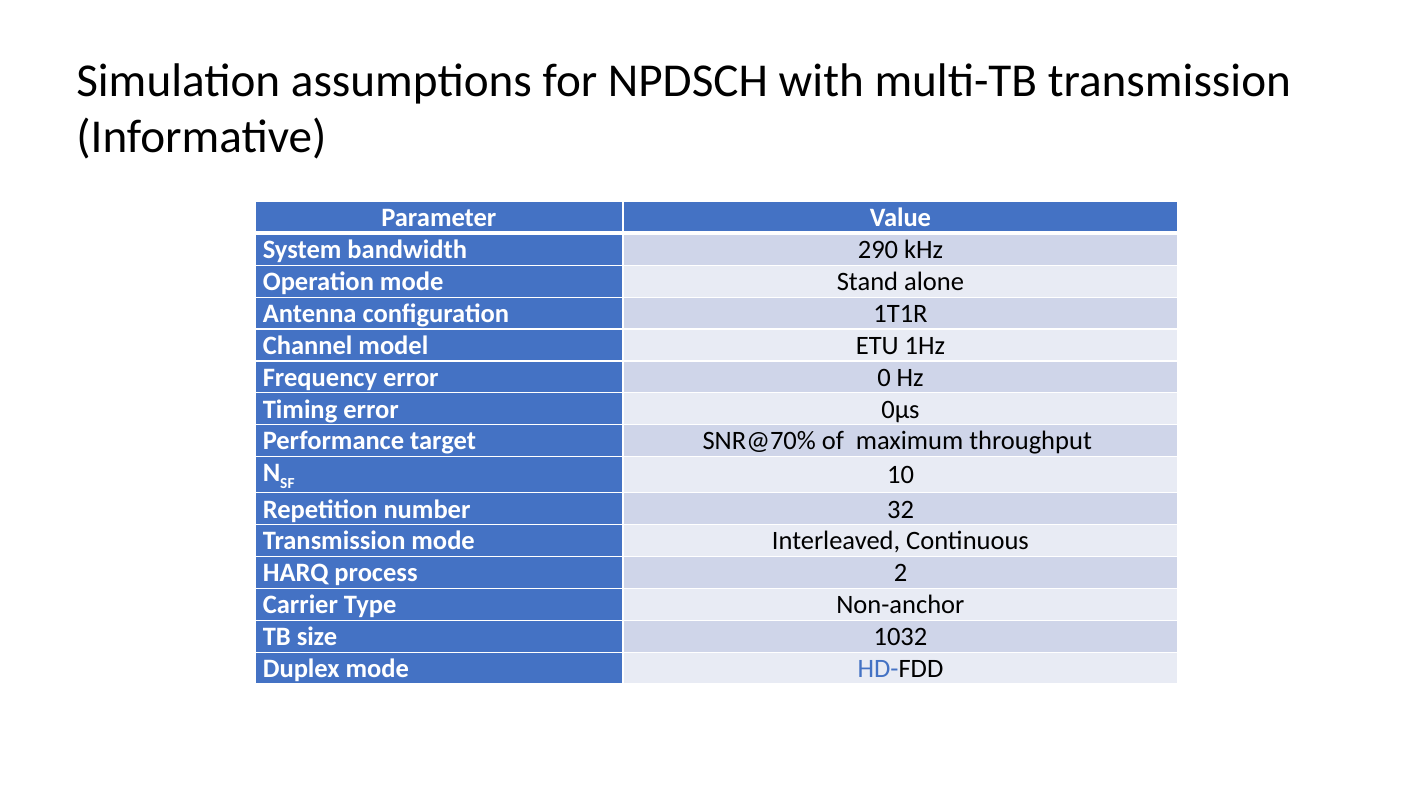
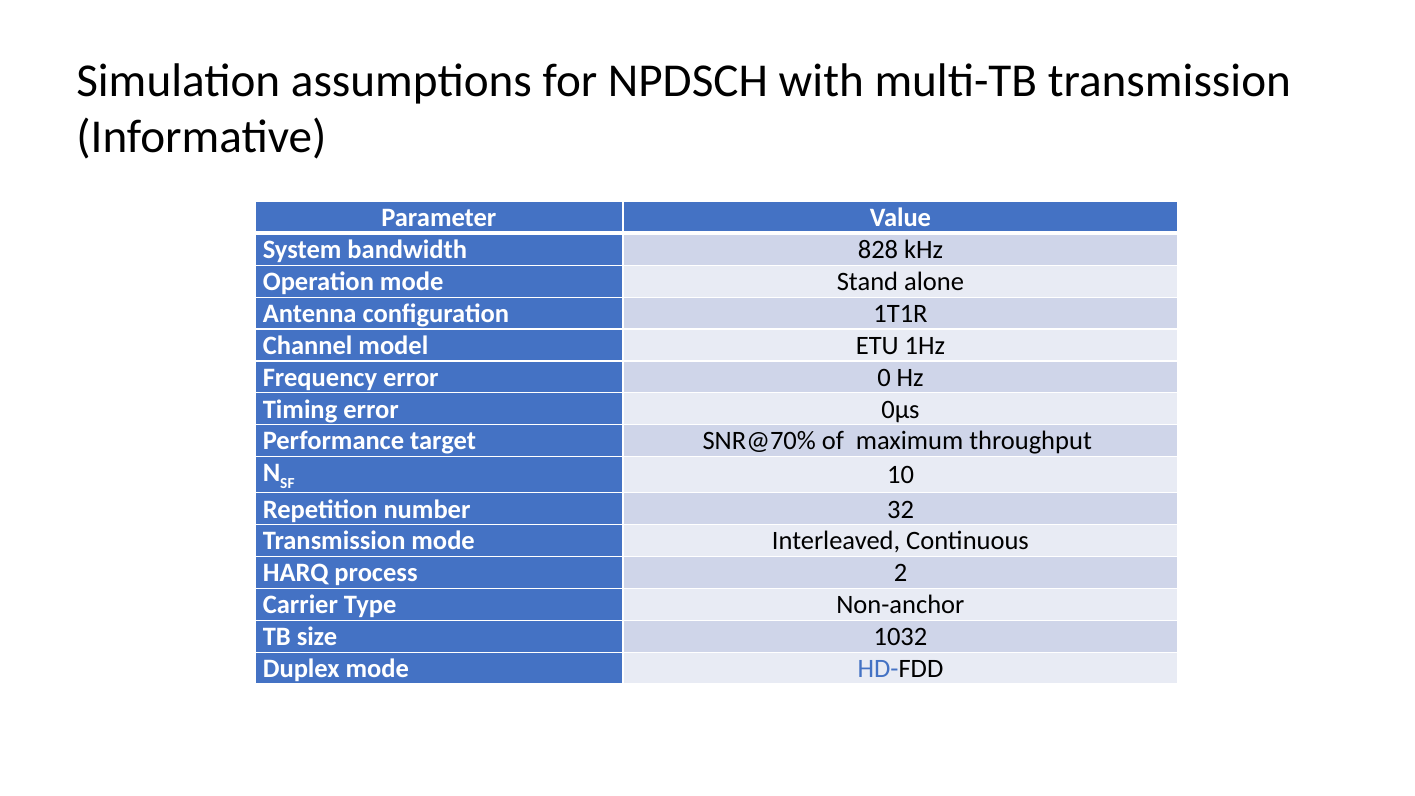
290: 290 -> 828 (878, 250)
